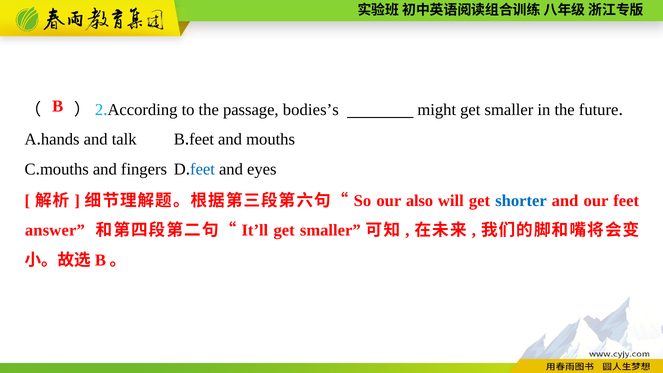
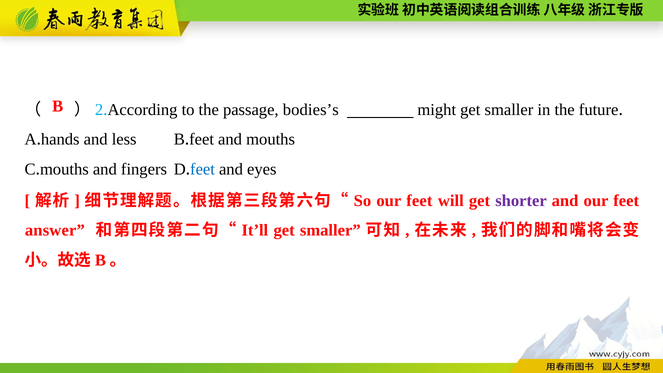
talk: talk -> less (124, 139)
also: also -> feet (419, 201)
shorter colour: blue -> purple (521, 201)
